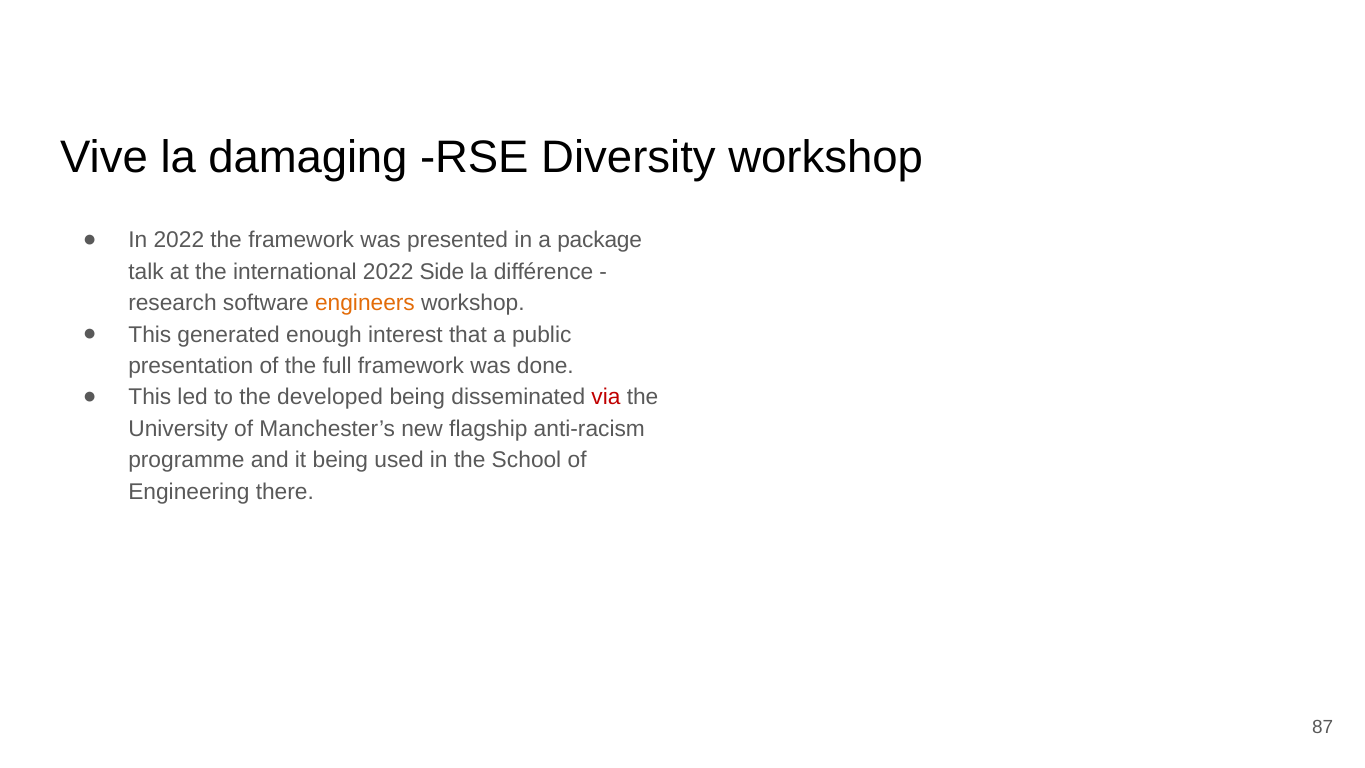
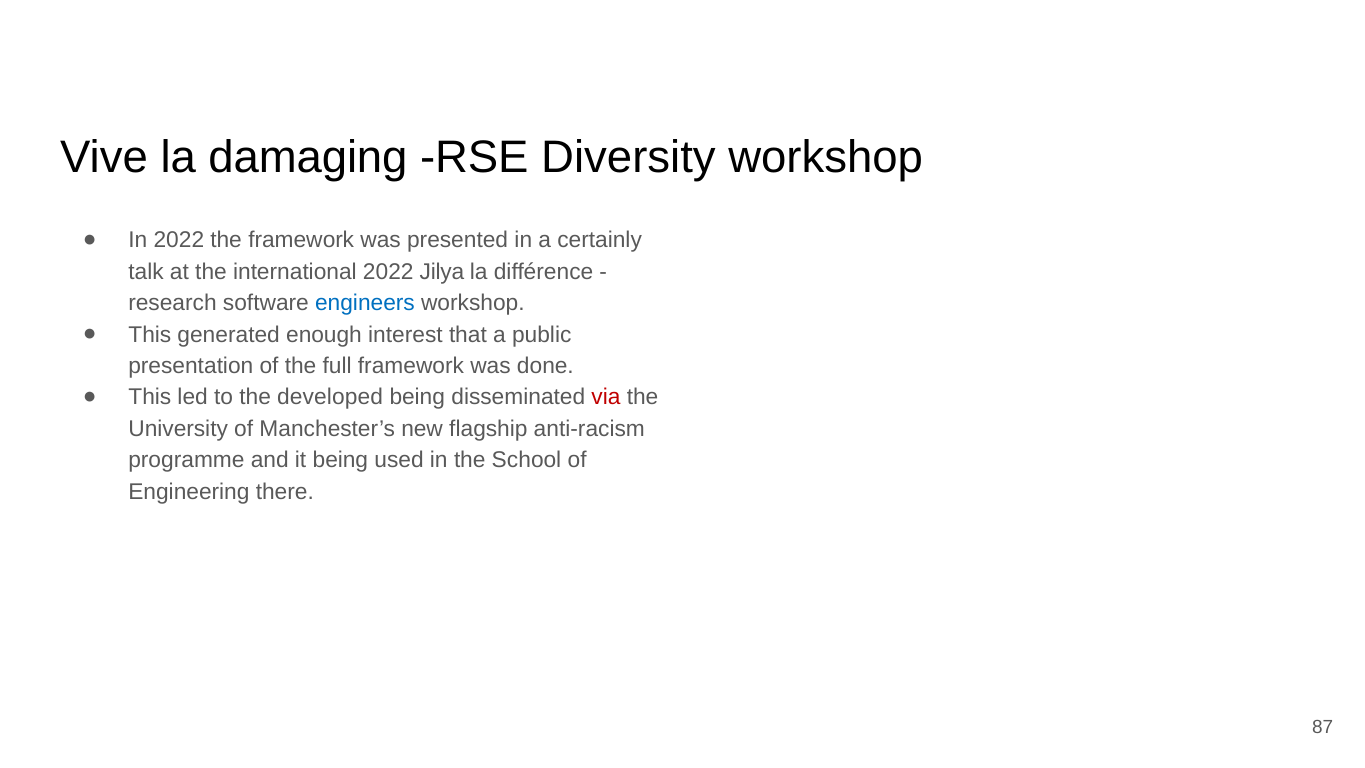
package: package -> certainly (600, 240)
Side: Side -> Jilya (442, 272)
engineers colour: orange -> blue (365, 303)
